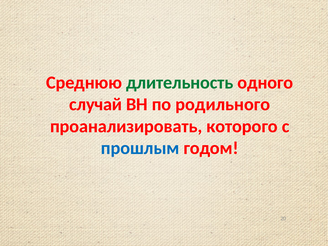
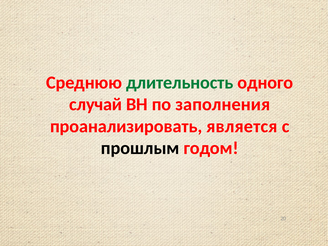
родильного: родильного -> заполнения (223, 104)
которого: которого -> является (242, 126)
прошлым colour: blue -> black (140, 148)
